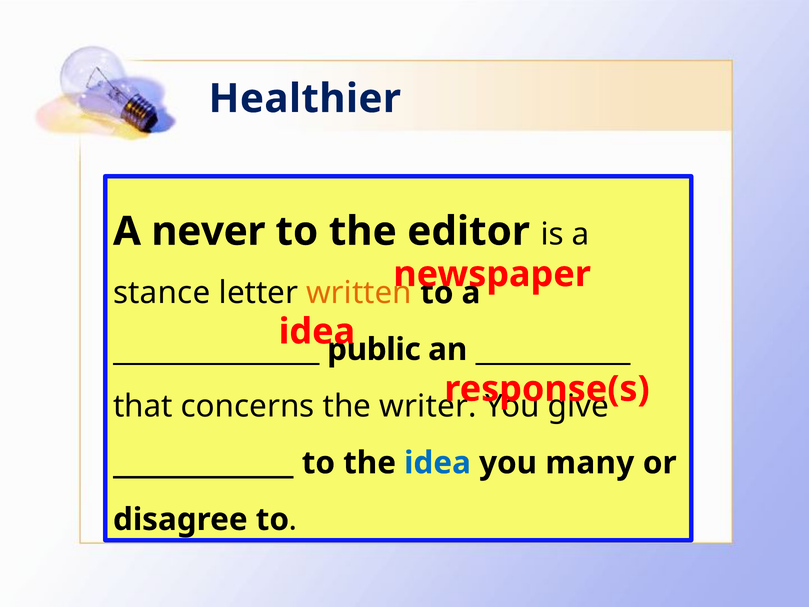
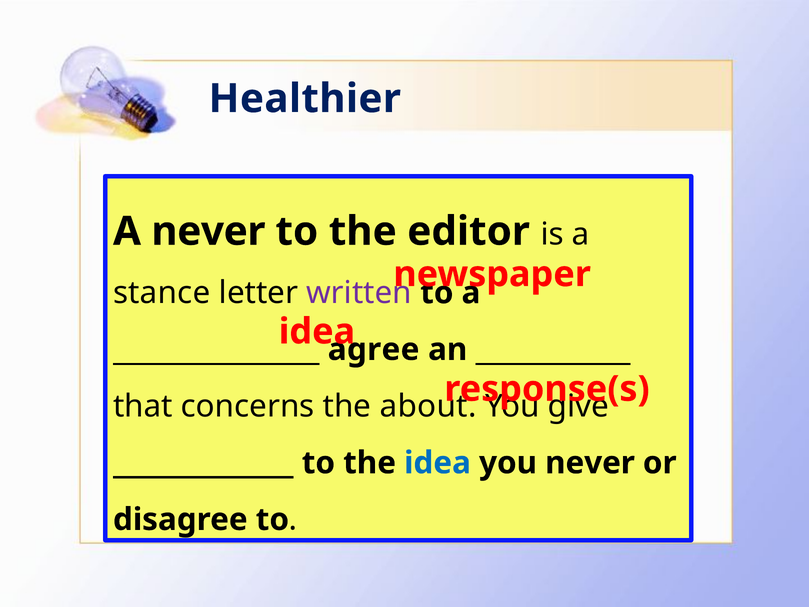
written colour: orange -> purple (359, 293)
public: public -> agree (374, 349)
writer: writer -> about (428, 406)
you many: many -> never (590, 463)
